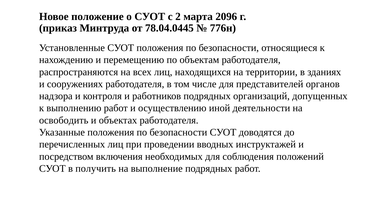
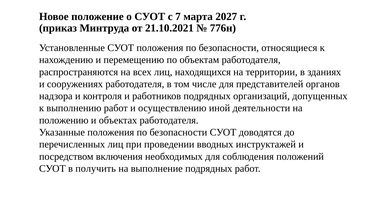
2: 2 -> 7 (178, 16)
2096: 2096 -> 2027 (226, 16)
78.04.0445: 78.04.0445 -> 21.10.2021 (169, 28)
освободить: освободить -> положению (64, 120)
